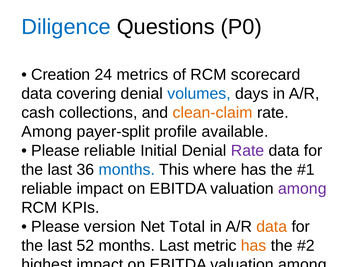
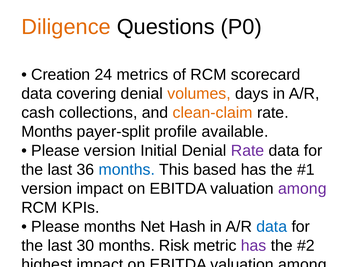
Diligence colour: blue -> orange (66, 27)
volumes colour: blue -> orange (199, 94)
Among: Among -> Months (47, 132)
Please reliable: reliable -> version (110, 151)
where: where -> based (215, 170)
reliable: reliable -> version (47, 189)
Please version: version -> months (110, 227)
Total: Total -> Hash (187, 227)
data colour: orange -> blue (272, 227)
52: 52 -> 30 (85, 246)
months Last: Last -> Risk (174, 246)
has colour: orange -> purple (254, 246)
